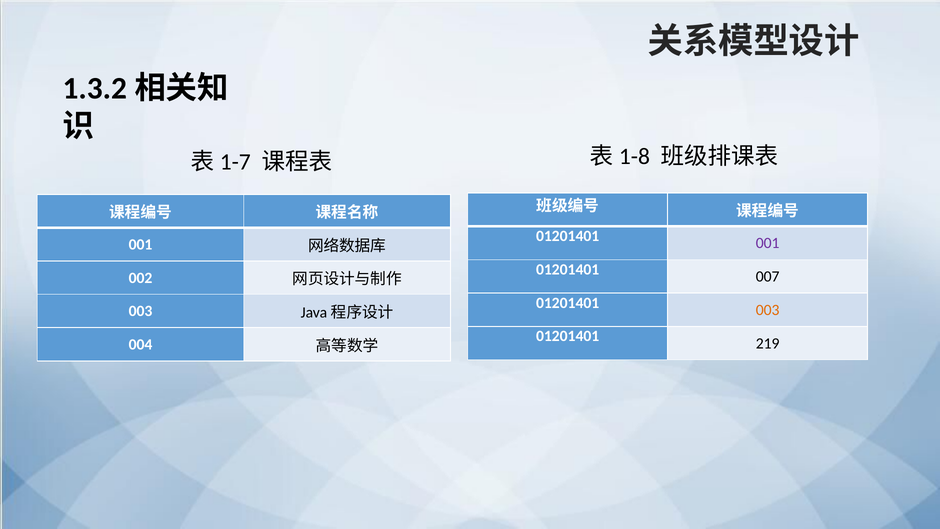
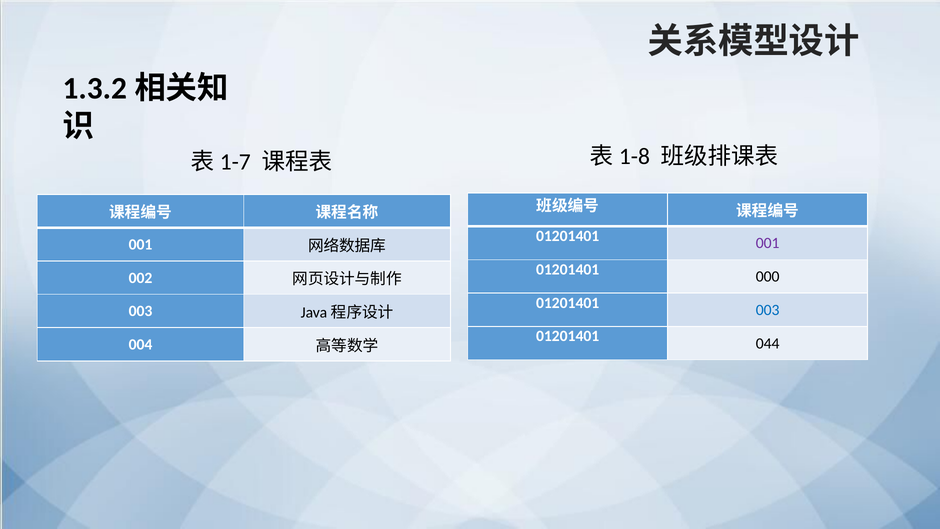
007: 007 -> 000 (768, 276)
003 colour: orange -> blue (768, 310)
219: 219 -> 044 (768, 343)
